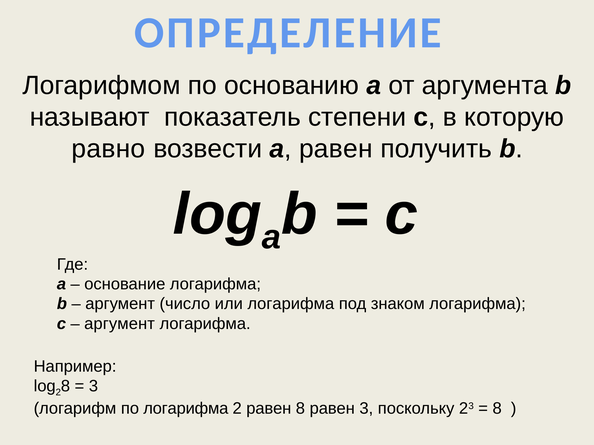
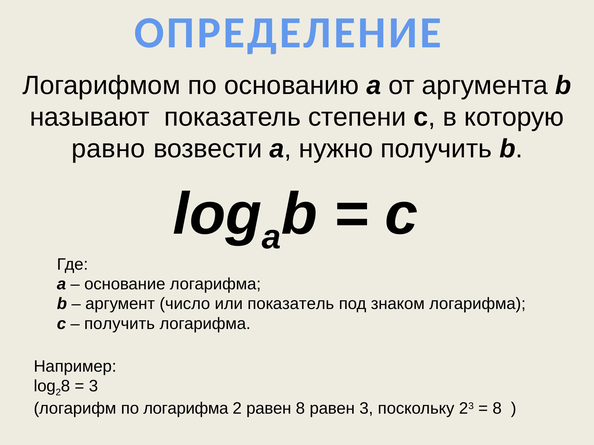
а равен: равен -> нужно (336, 149)
или логарифма: логарифма -> показатель (291, 304)
аргумент: аргумент -> получить (120, 324)
